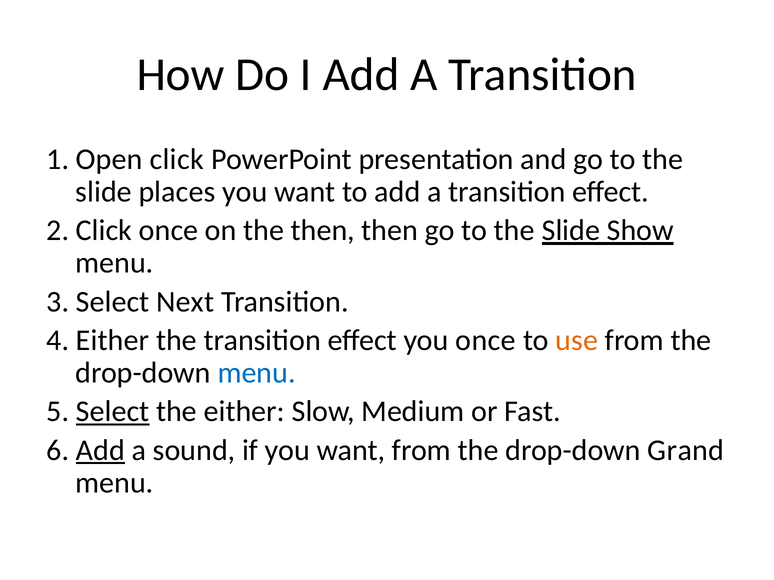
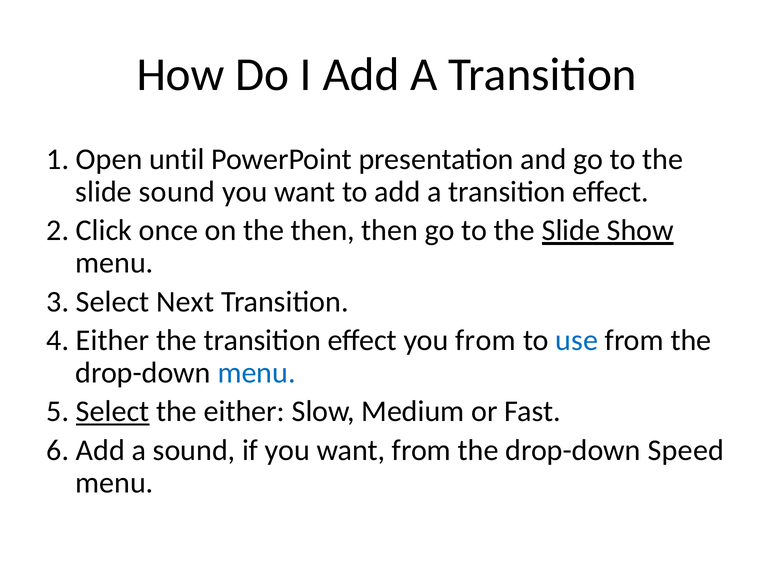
Open click: click -> until (177, 159)
slide places: places -> sound (177, 192)
you once: once -> from (486, 341)
use colour: orange -> blue (577, 341)
Add underline: present -> none (100, 451)
Grand: Grand -> Speed (686, 451)
